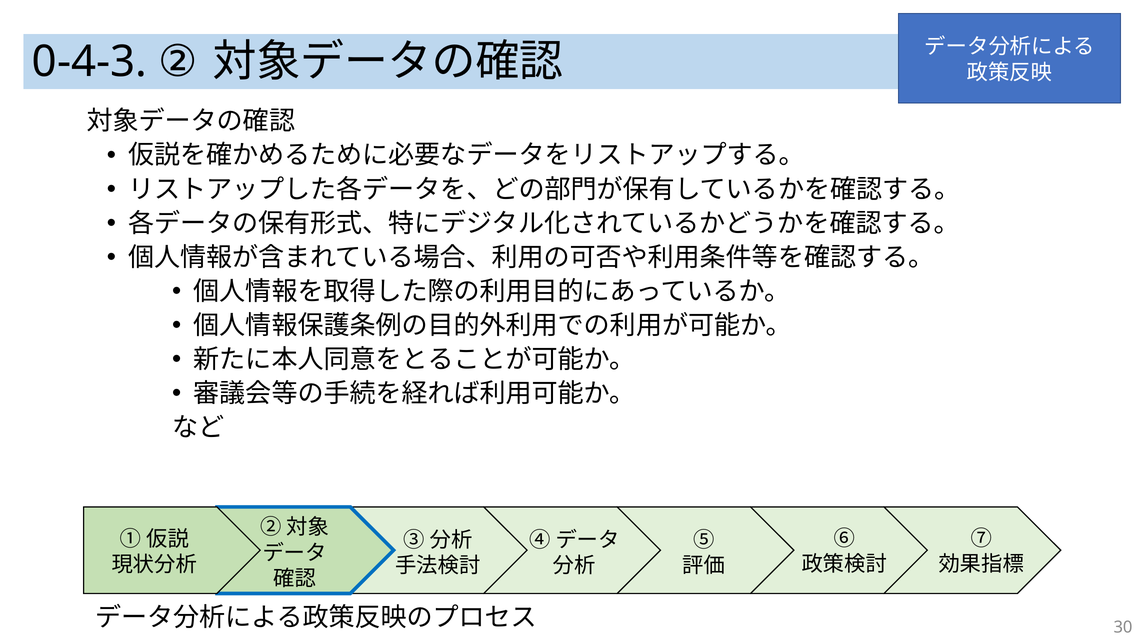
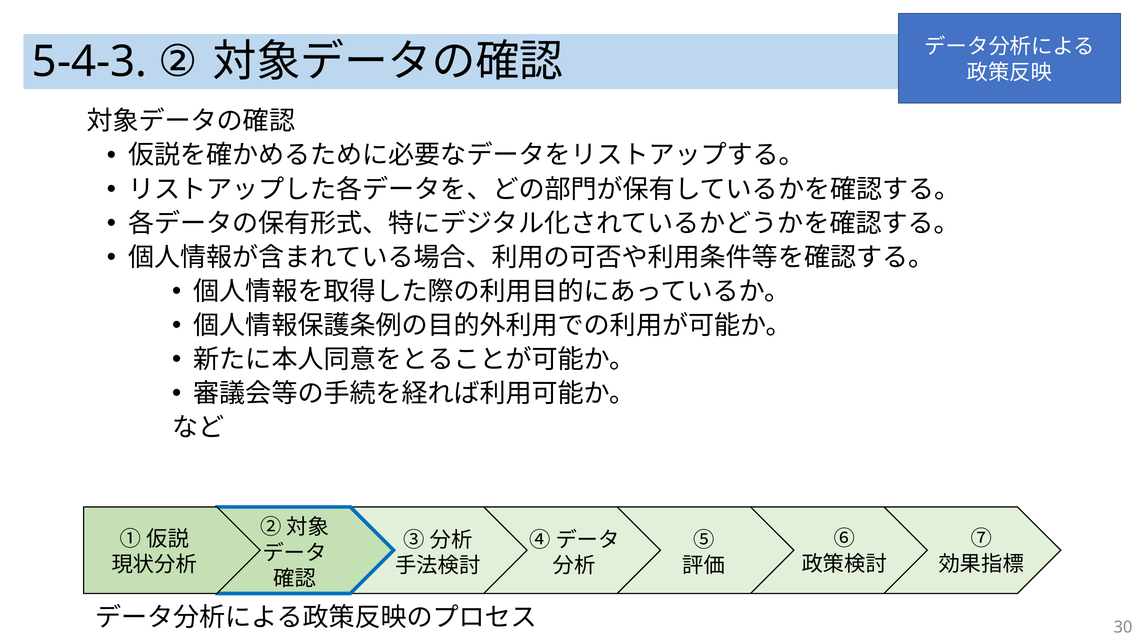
0-4-3: 0-4-3 -> 5-4-3 (90, 62)
